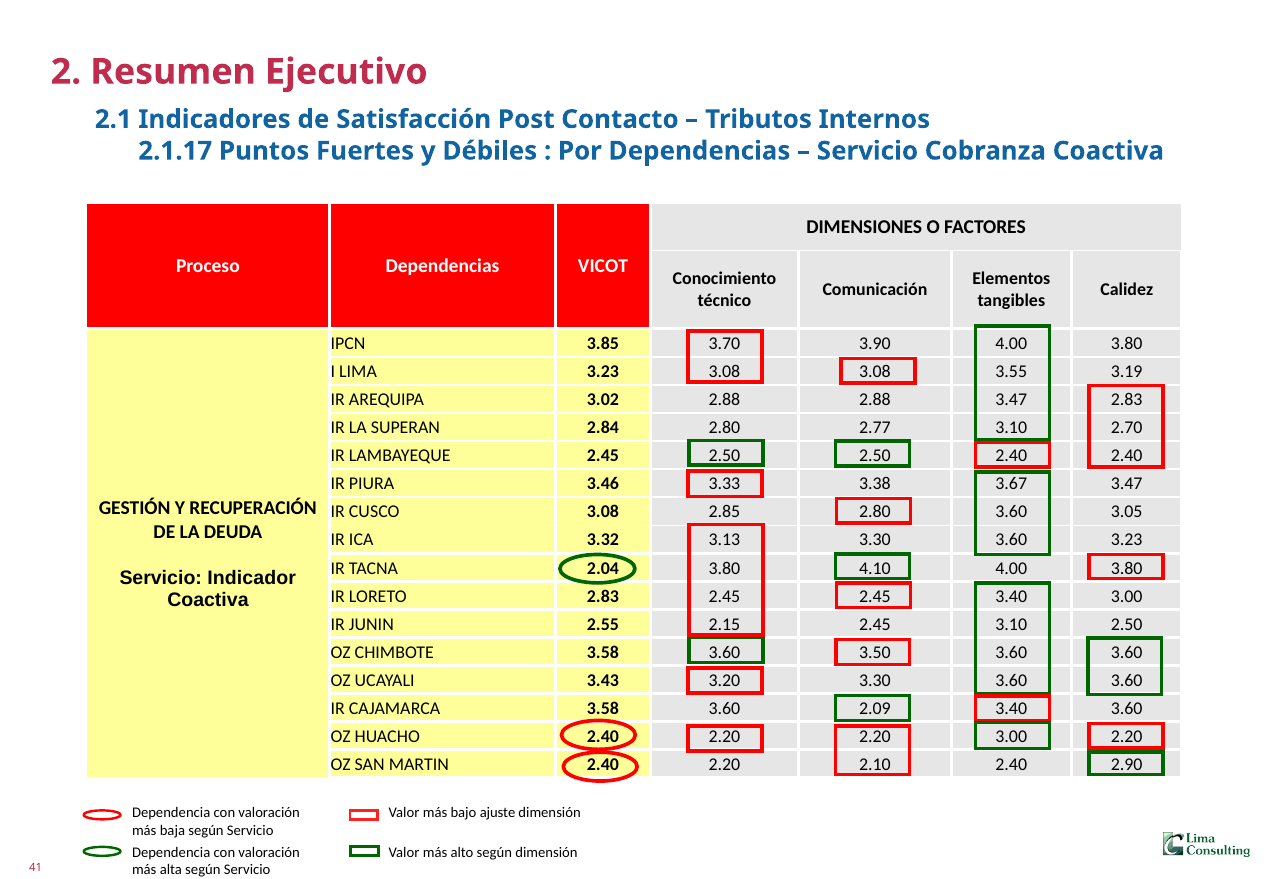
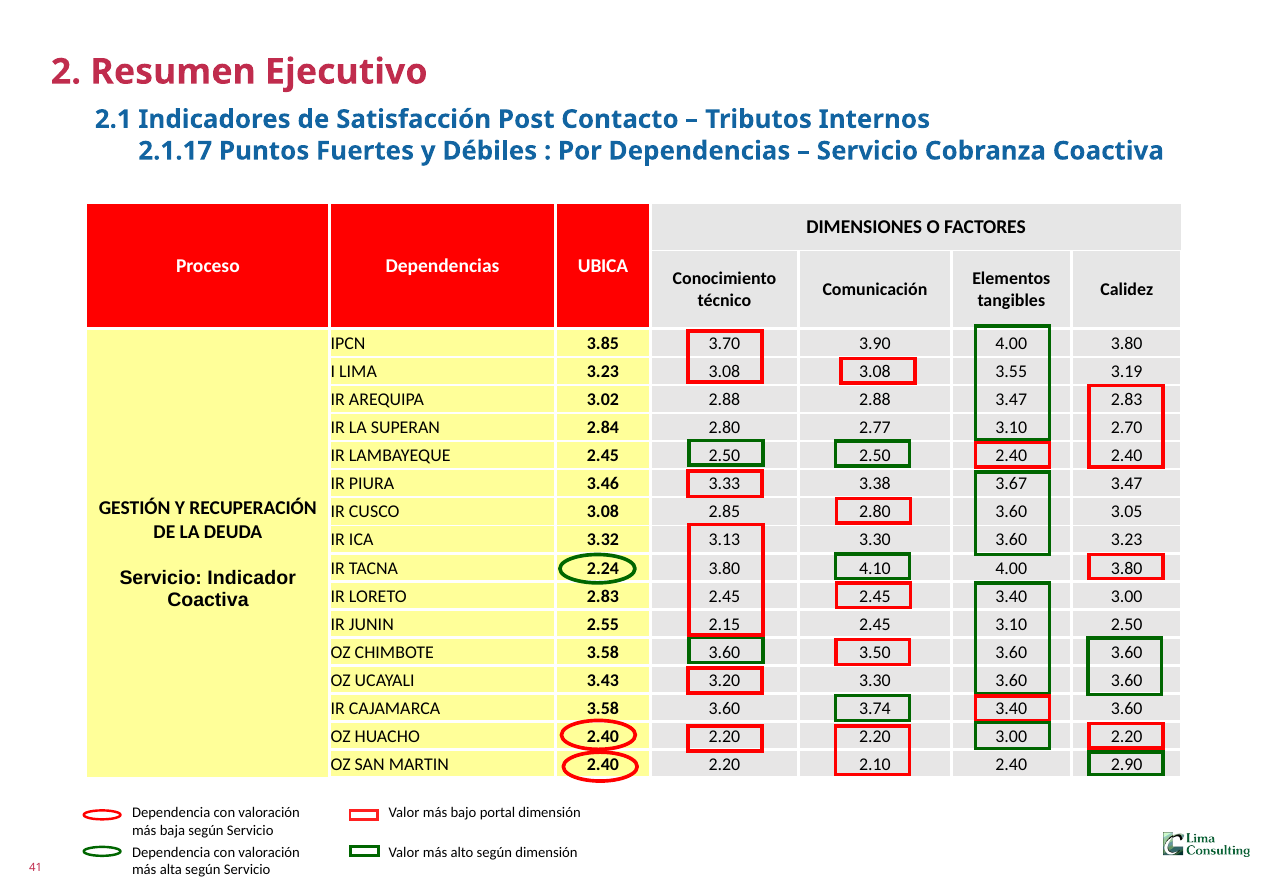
VICOT: VICOT -> UBICA (603, 267)
2.04: 2.04 -> 2.24 (603, 568)
2.09: 2.09 -> 3.74 (875, 709)
ajuste: ajuste -> portal (498, 813)
